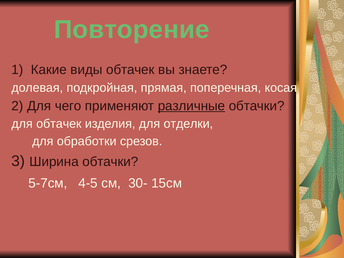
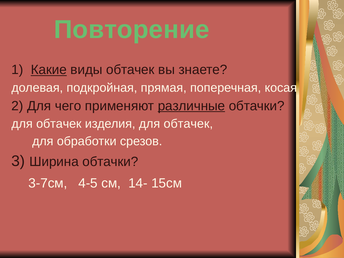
Какие underline: none -> present (49, 70)
изделия для отделки: отделки -> обтачек (188, 124)
5-7см: 5-7см -> 3-7см (48, 183)
30-: 30- -> 14- (138, 183)
